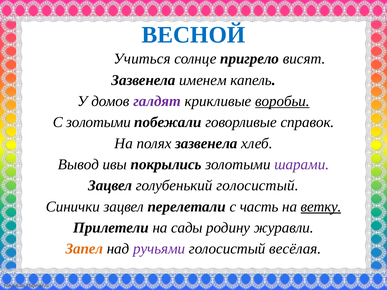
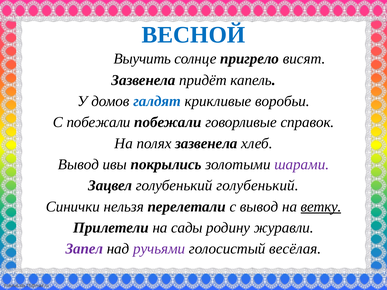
Учиться: Учиться -> Выучить (142, 59)
именем: именем -> придёт (203, 80)
галдят colour: purple -> blue (157, 101)
воробьи underline: present -> none (282, 101)
С золотыми: золотыми -> побежали (99, 122)
голубенький голосистый: голосистый -> голубенький (257, 186)
Синички зацвел: зацвел -> нельзя (124, 207)
с часть: часть -> вывод (259, 207)
Запел colour: orange -> purple (84, 249)
